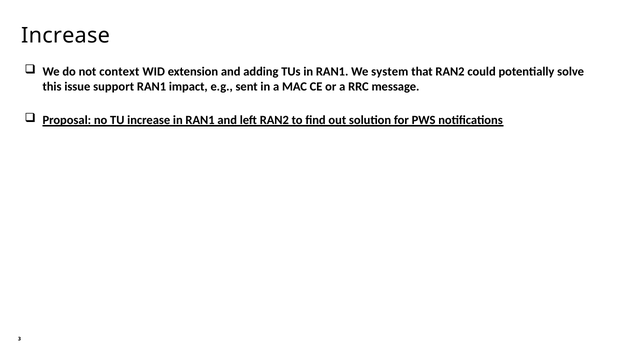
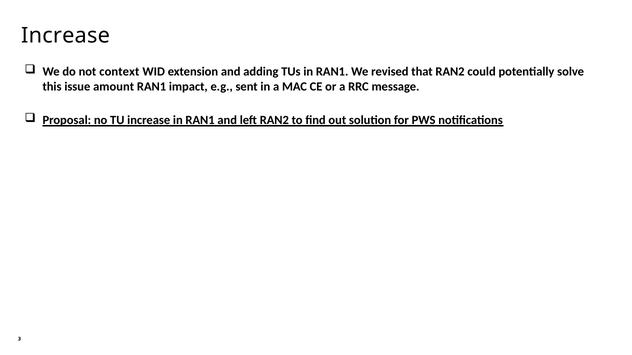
system: system -> revised (390, 72)
support: support -> amount (114, 87)
